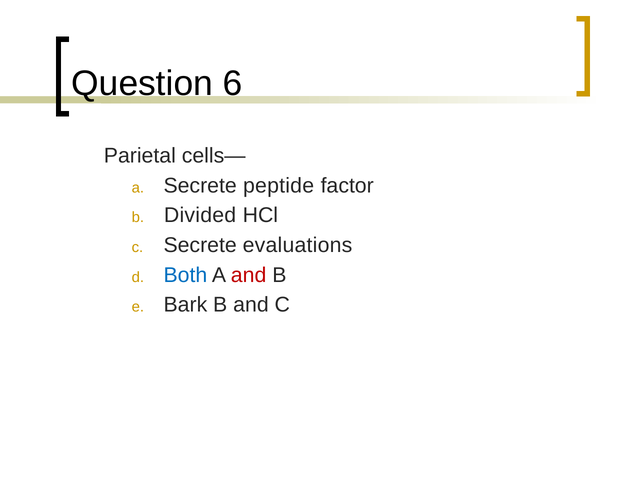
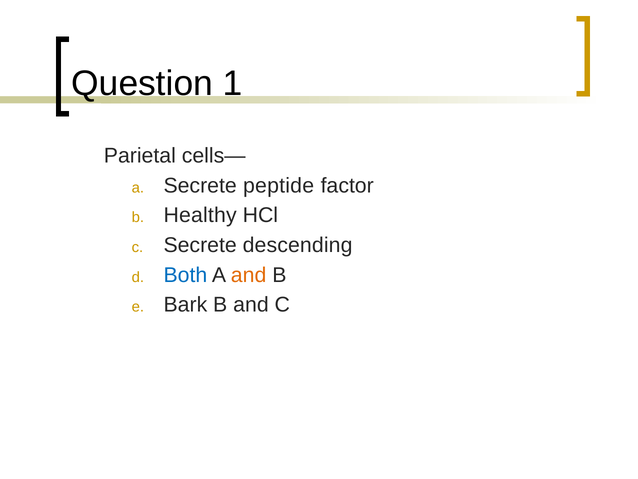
6: 6 -> 1 (233, 83)
Divided: Divided -> Healthy (200, 215)
evaluations: evaluations -> descending (298, 245)
and colour: red -> orange (249, 275)
